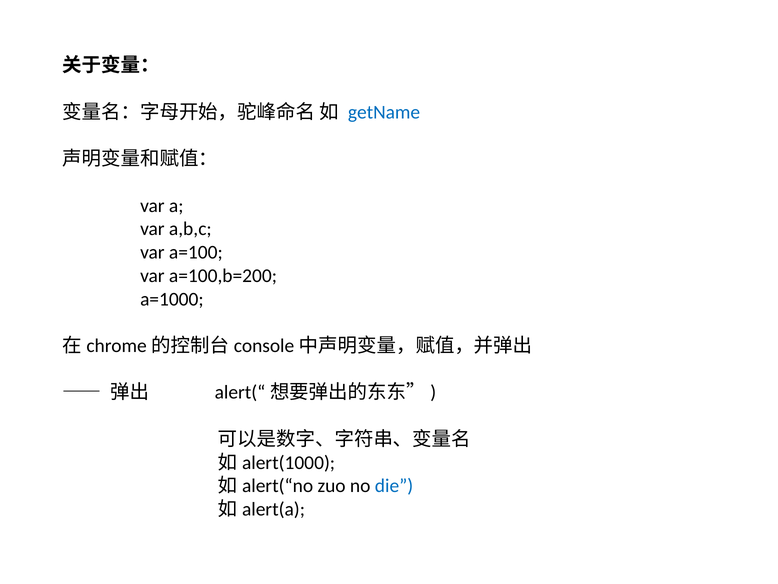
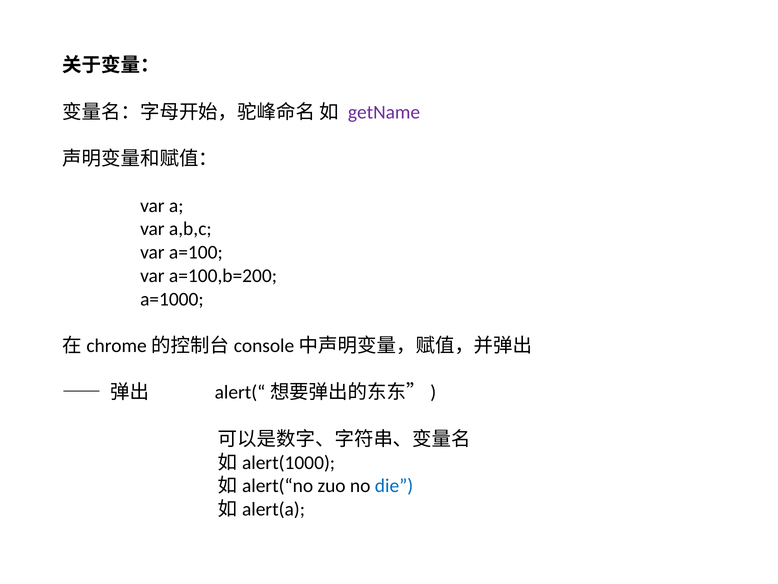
getName colour: blue -> purple (384, 112)
